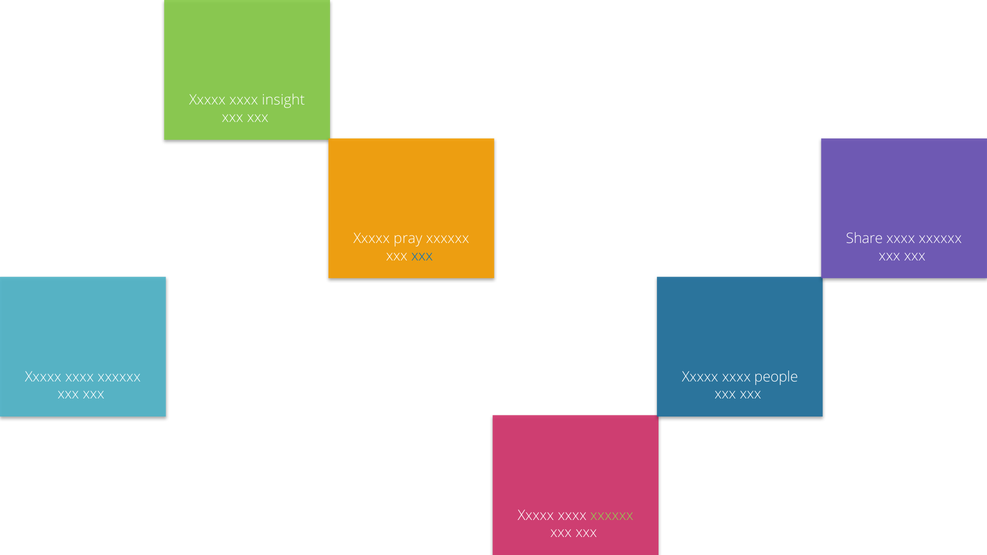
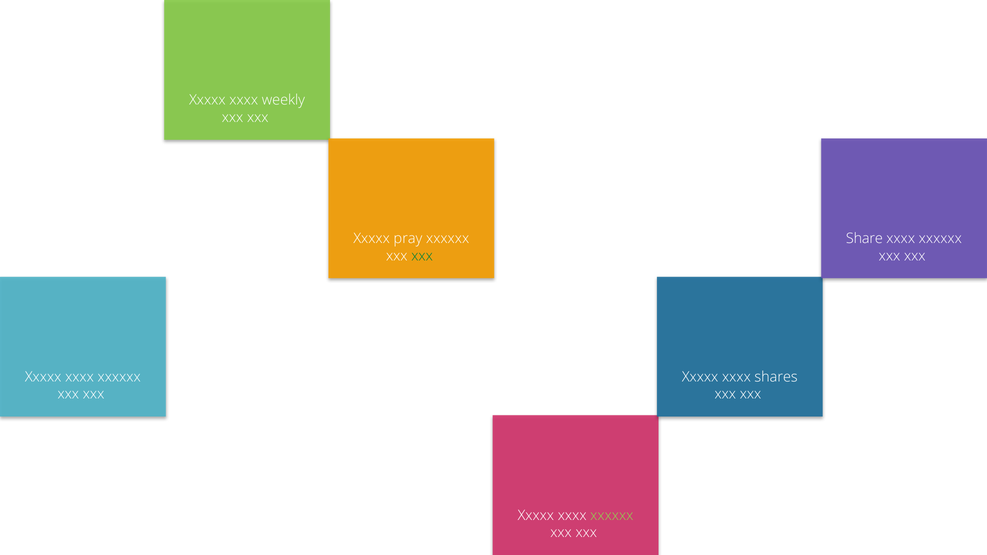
insight: insight -> weekly (283, 100)
xxx colour: blue -> green (422, 256)
people: people -> shares (776, 377)
